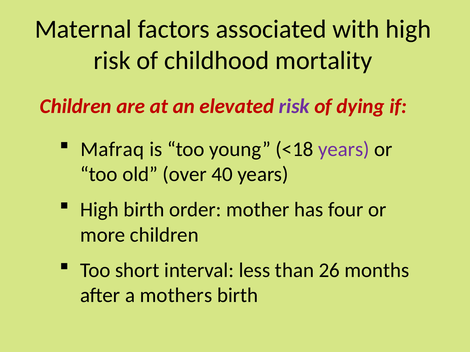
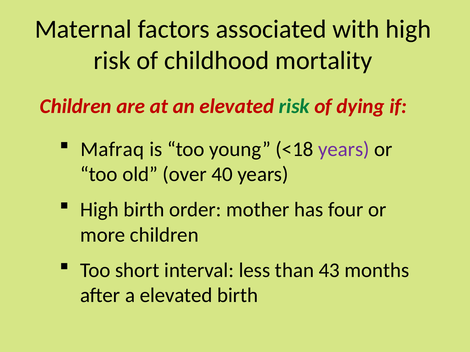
risk colour: purple -> green (294, 106)
26: 26 -> 43 (329, 271)
a mothers: mothers -> elevated (176, 296)
